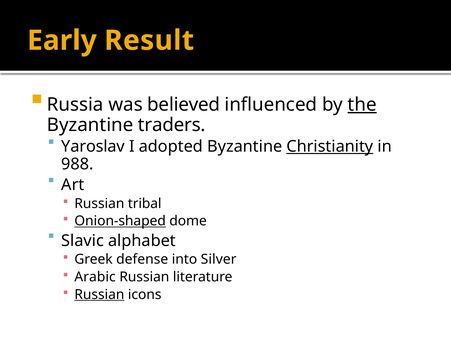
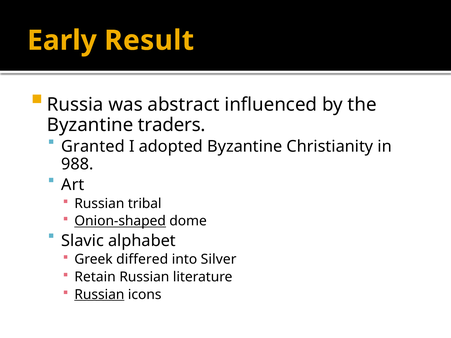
believed: believed -> abstract (184, 105)
the underline: present -> none (362, 105)
Yaroslav: Yaroslav -> Granted (93, 147)
Christianity underline: present -> none (330, 147)
defense: defense -> differed (142, 260)
Arabic: Arabic -> Retain (95, 277)
